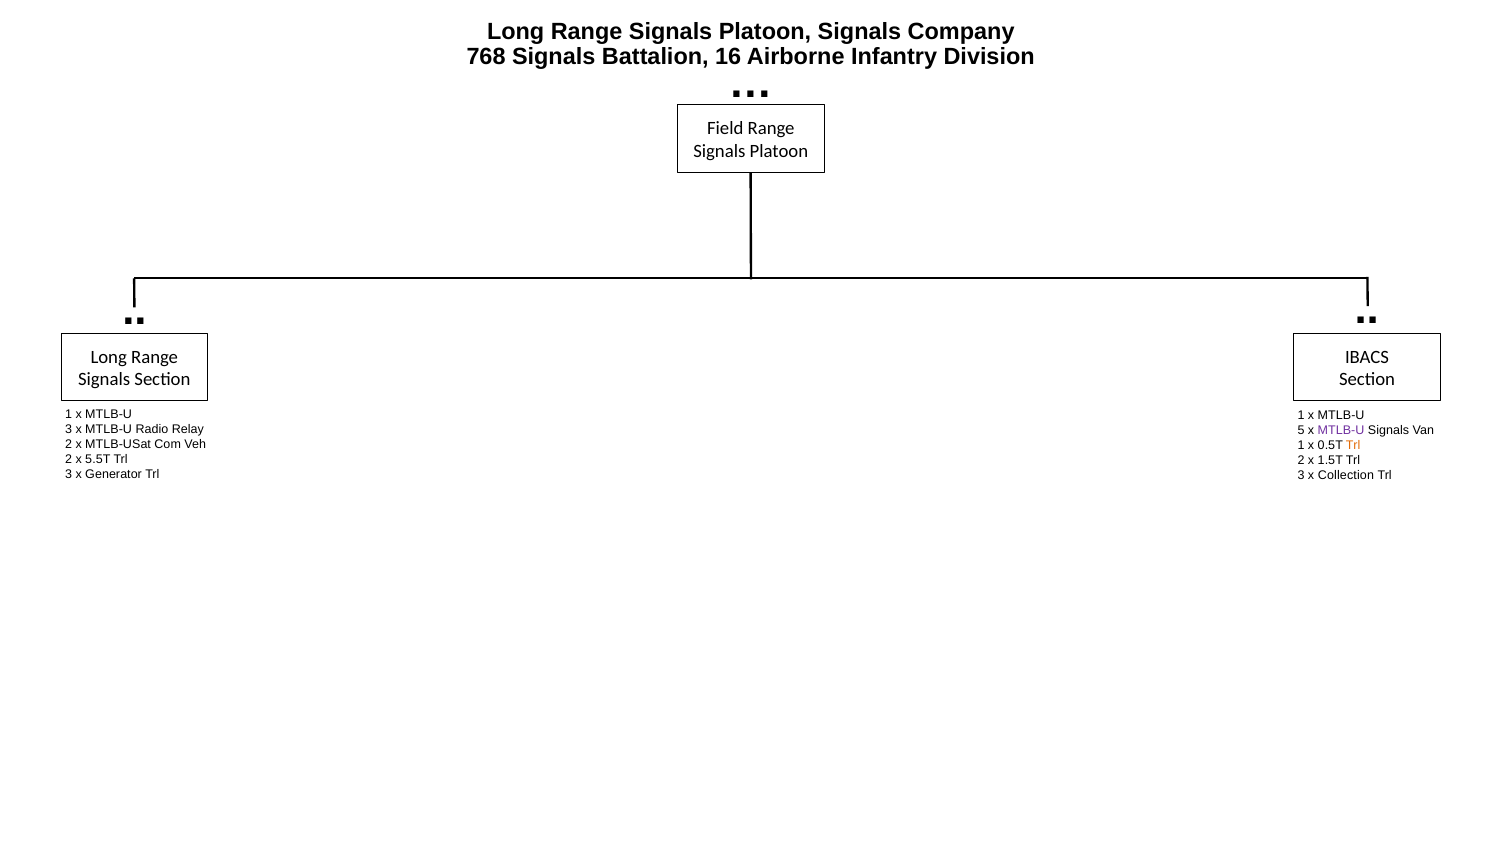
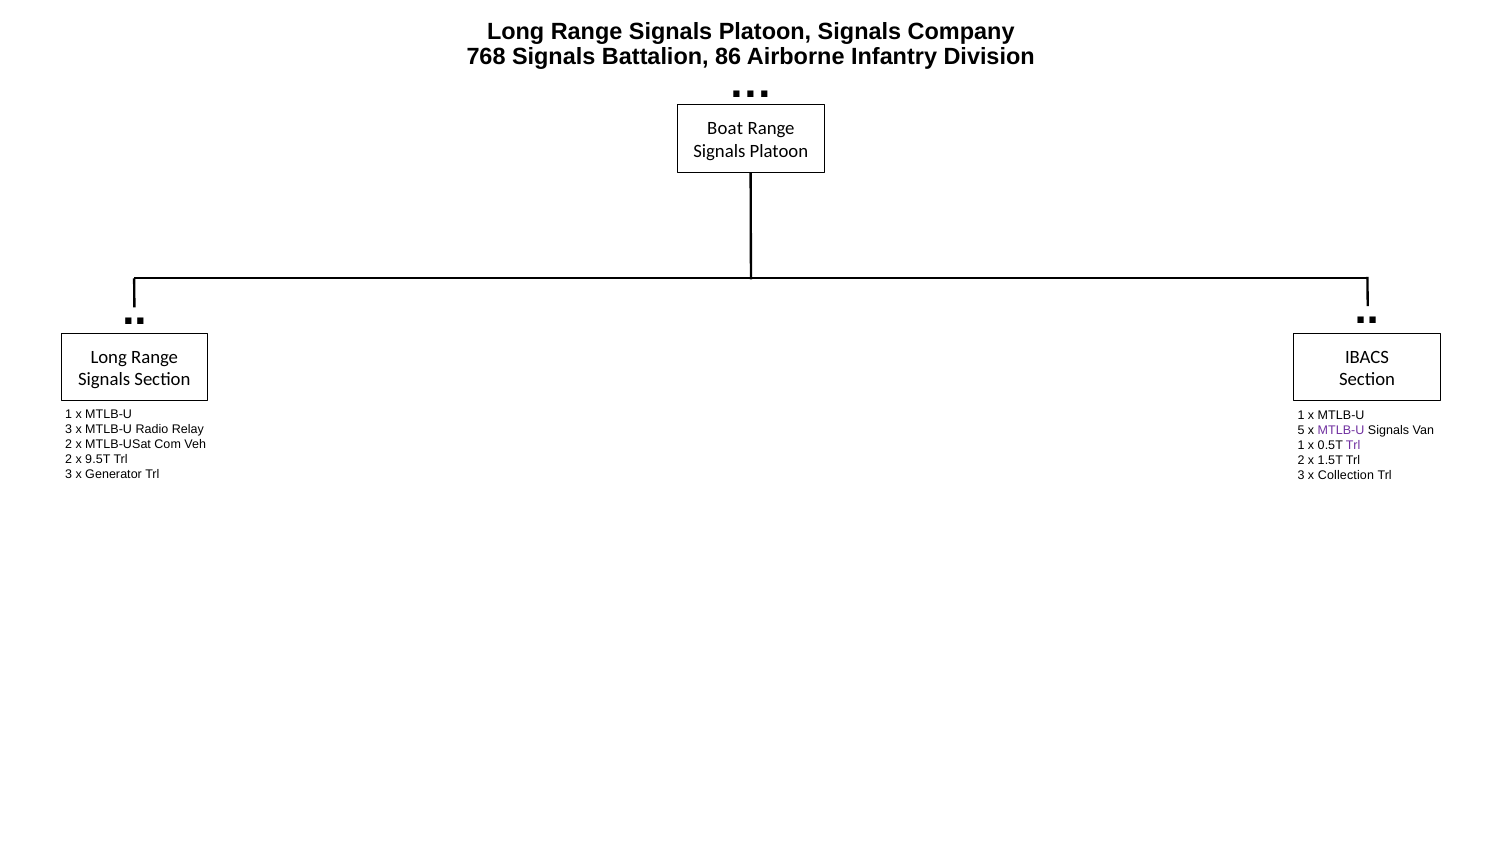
16: 16 -> 86 (728, 57)
Field: Field -> Boat (725, 129)
Trl colour: orange -> purple (1353, 445)
5.5T: 5.5T -> 9.5T (98, 459)
